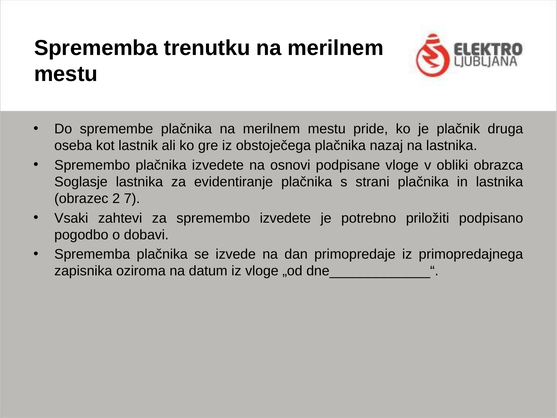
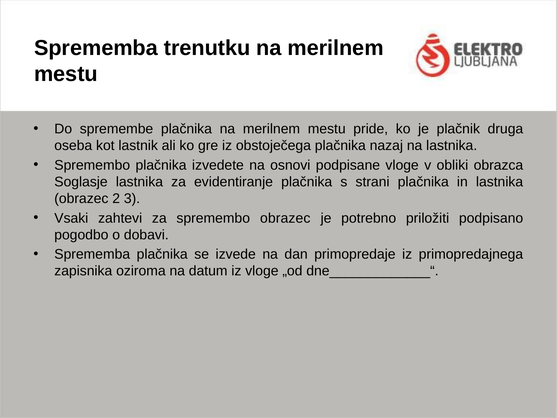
7: 7 -> 3 (132, 198)
spremembo izvedete: izvedete -> obrazec (285, 218)
